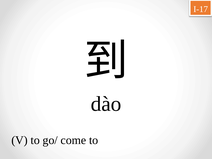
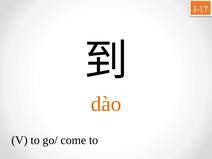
dào colour: black -> orange (106, 104)
